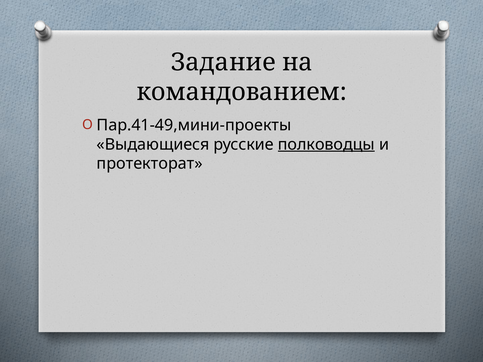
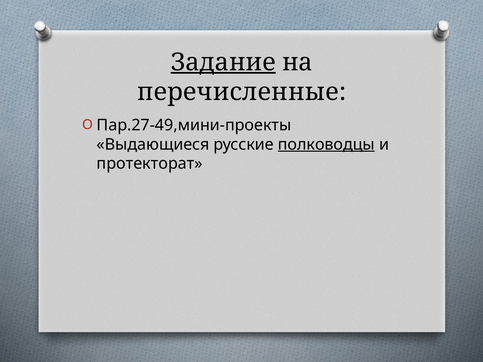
Задание underline: none -> present (223, 62)
командованием: командованием -> перечисленные (242, 92)
Пар.41-49,мини-проекты: Пар.41-49,мини-проекты -> Пар.27-49,мини-проекты (194, 125)
